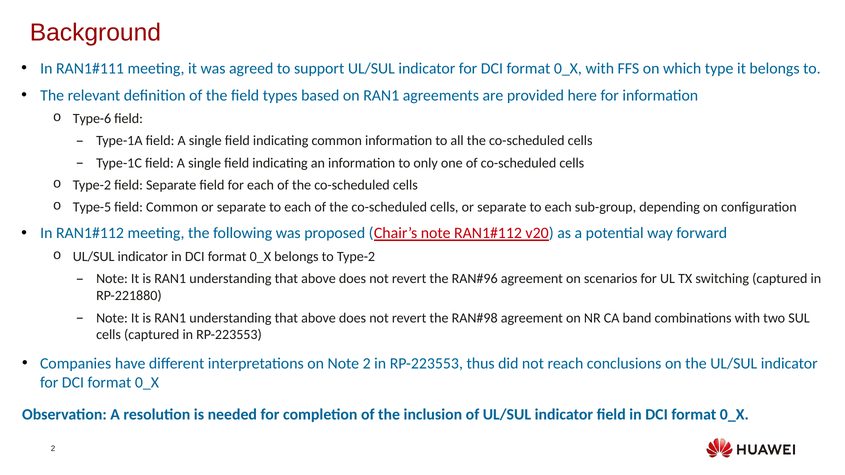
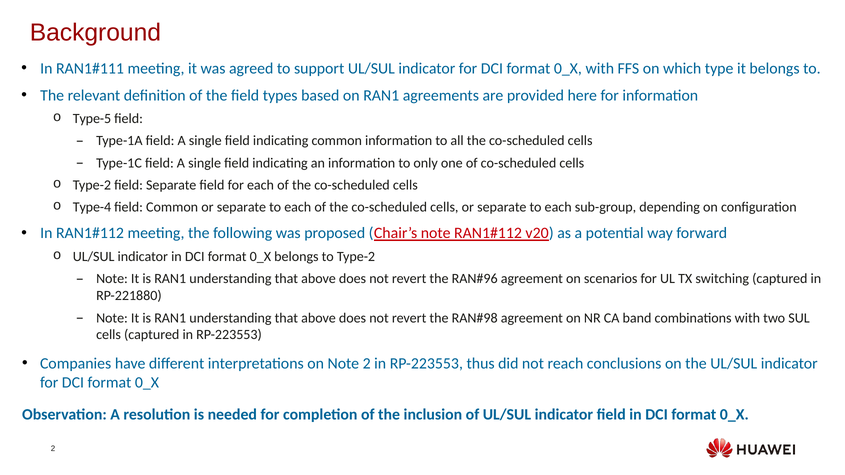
Type-6: Type-6 -> Type-5 (92, 119)
Type-5: Type-5 -> Type-4 (92, 207)
